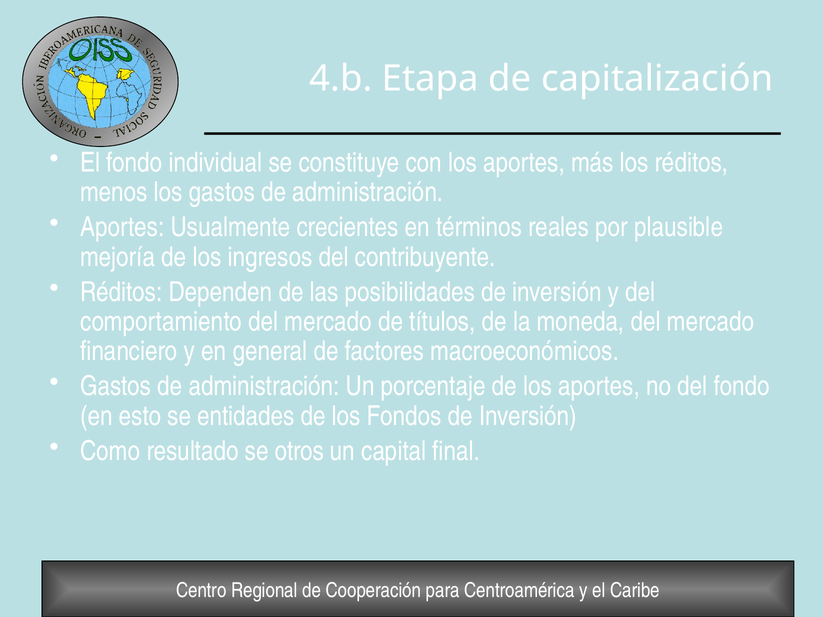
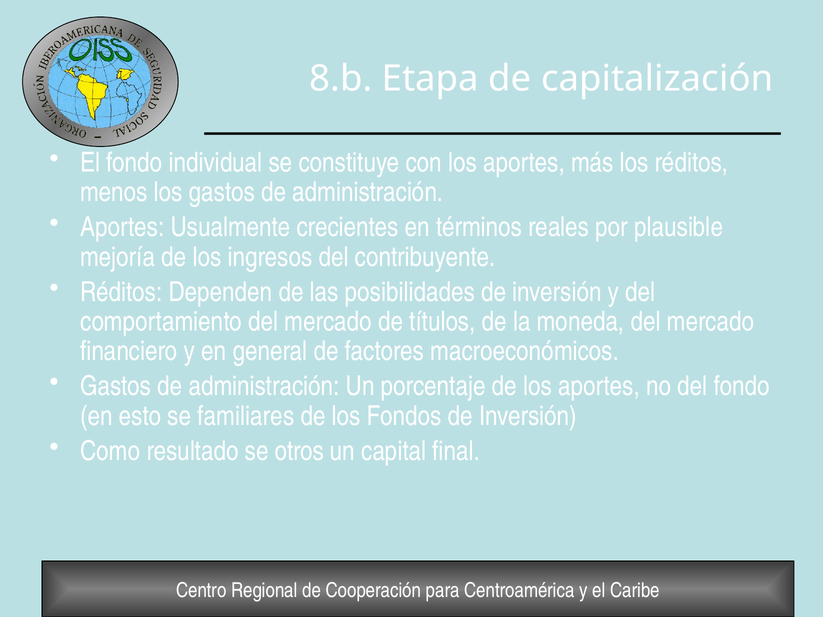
4.b: 4.b -> 8.b (341, 79)
entidades: entidades -> familiares (246, 416)
